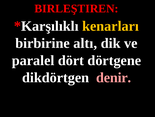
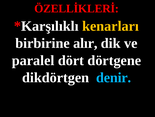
BIRLEŞTIREN: BIRLEŞTIREN -> ÖZELLİKLERİ (77, 9)
altı: altı -> alır (85, 43)
denir colour: pink -> light blue (114, 77)
